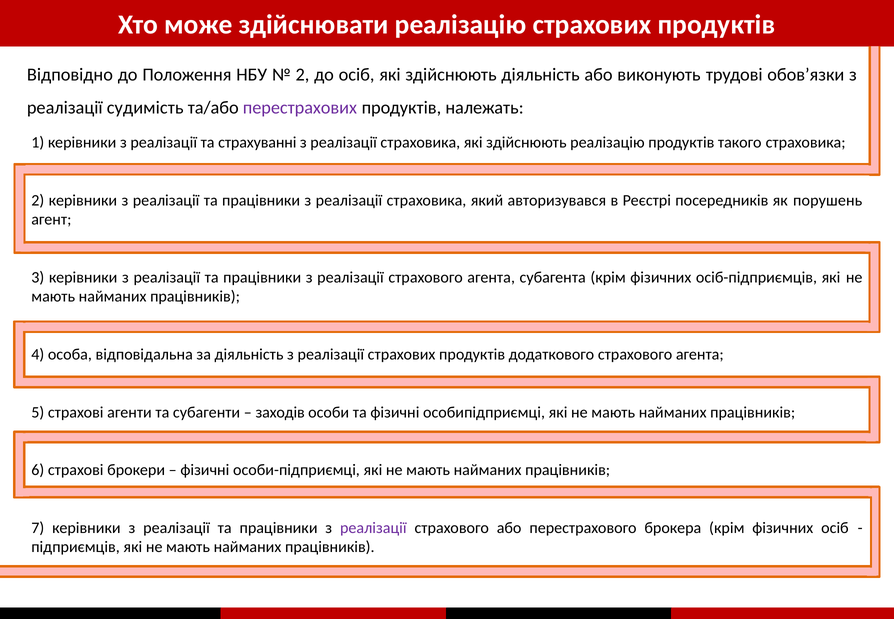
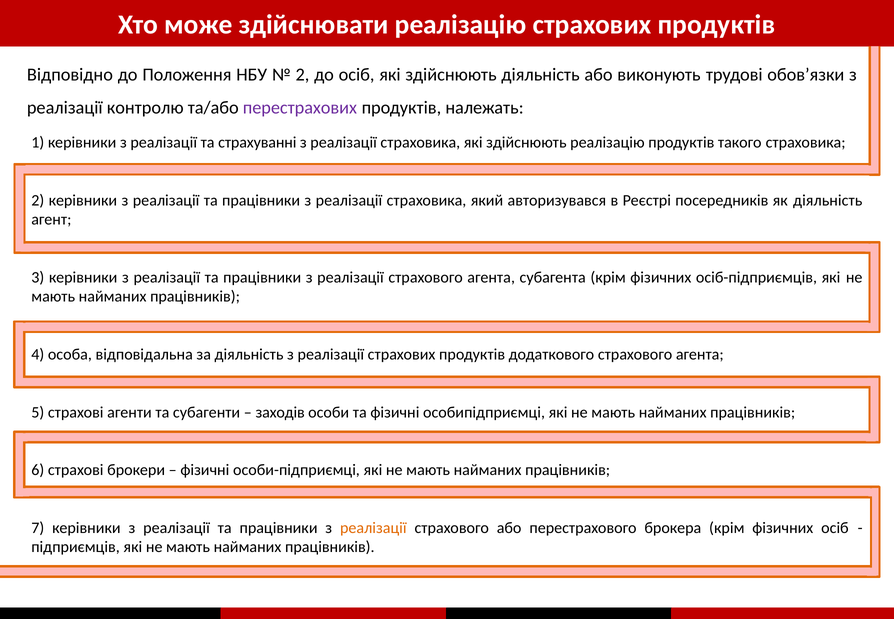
судимість: судимість -> контролю (145, 108)
як порушень: порушень -> діяльність (828, 200)
реалізації colour: purple -> orange (373, 528)
